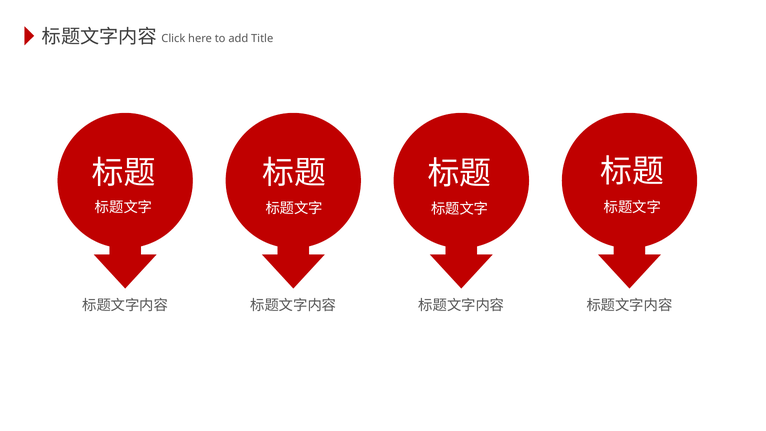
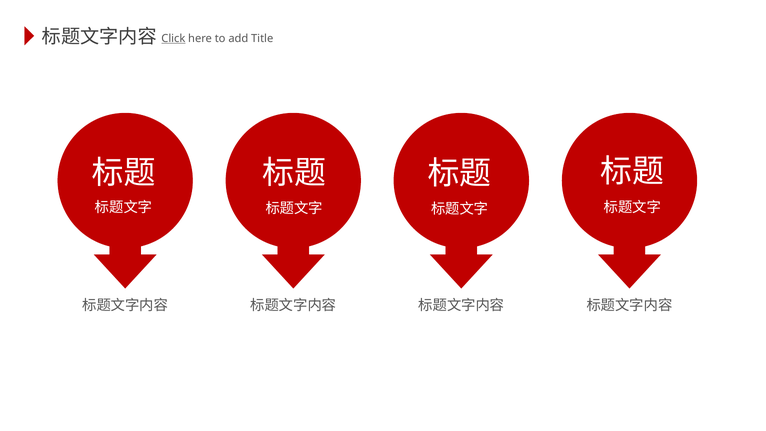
Click underline: none -> present (173, 38)
